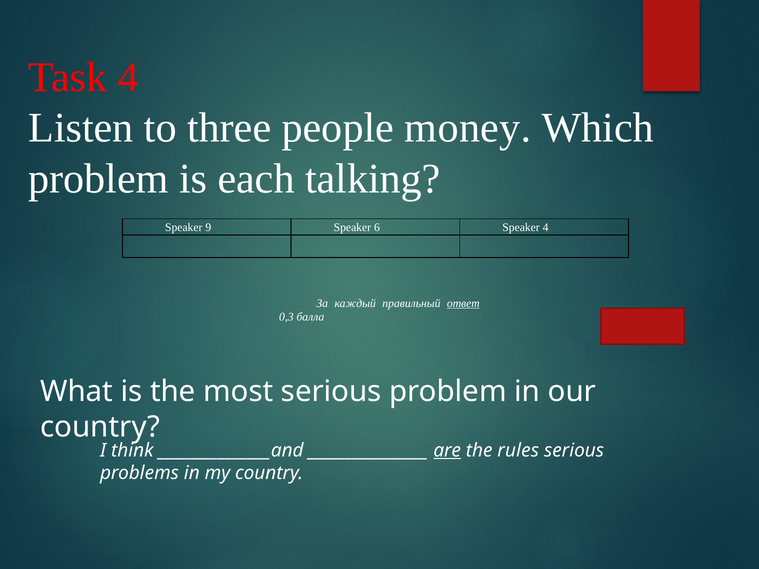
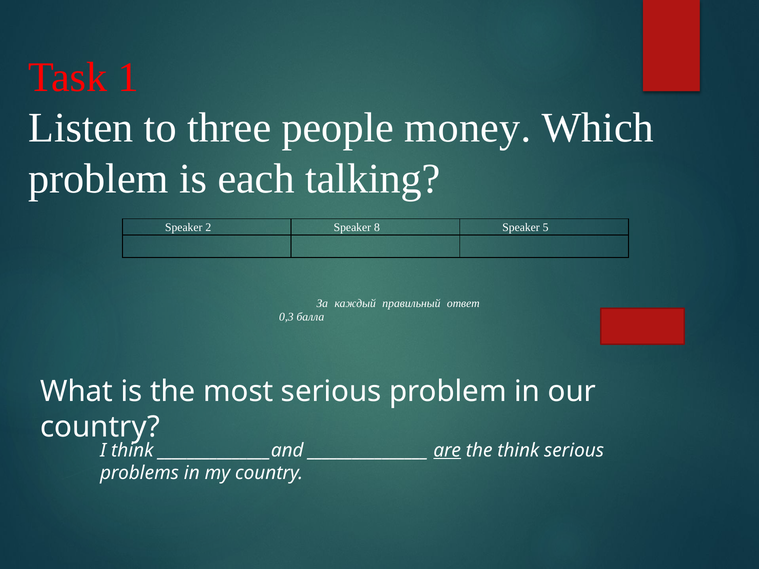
Task 4: 4 -> 1 (128, 78)
9: 9 -> 2 (208, 227)
6: 6 -> 8 (377, 227)
Speaker 4: 4 -> 5 (546, 227)
ответ underline: present -> none (463, 303)
the rules: rules -> think (518, 450)
